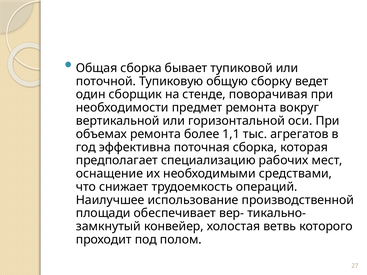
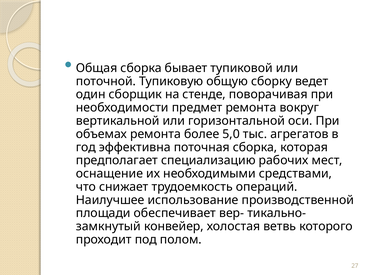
1,1: 1,1 -> 5,0 (231, 134)
